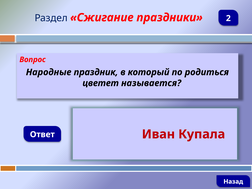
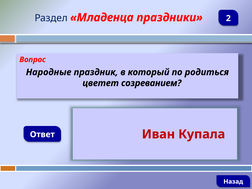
Сжигание: Сжигание -> Младенца (102, 18)
называется: называется -> созреванием (151, 83)
